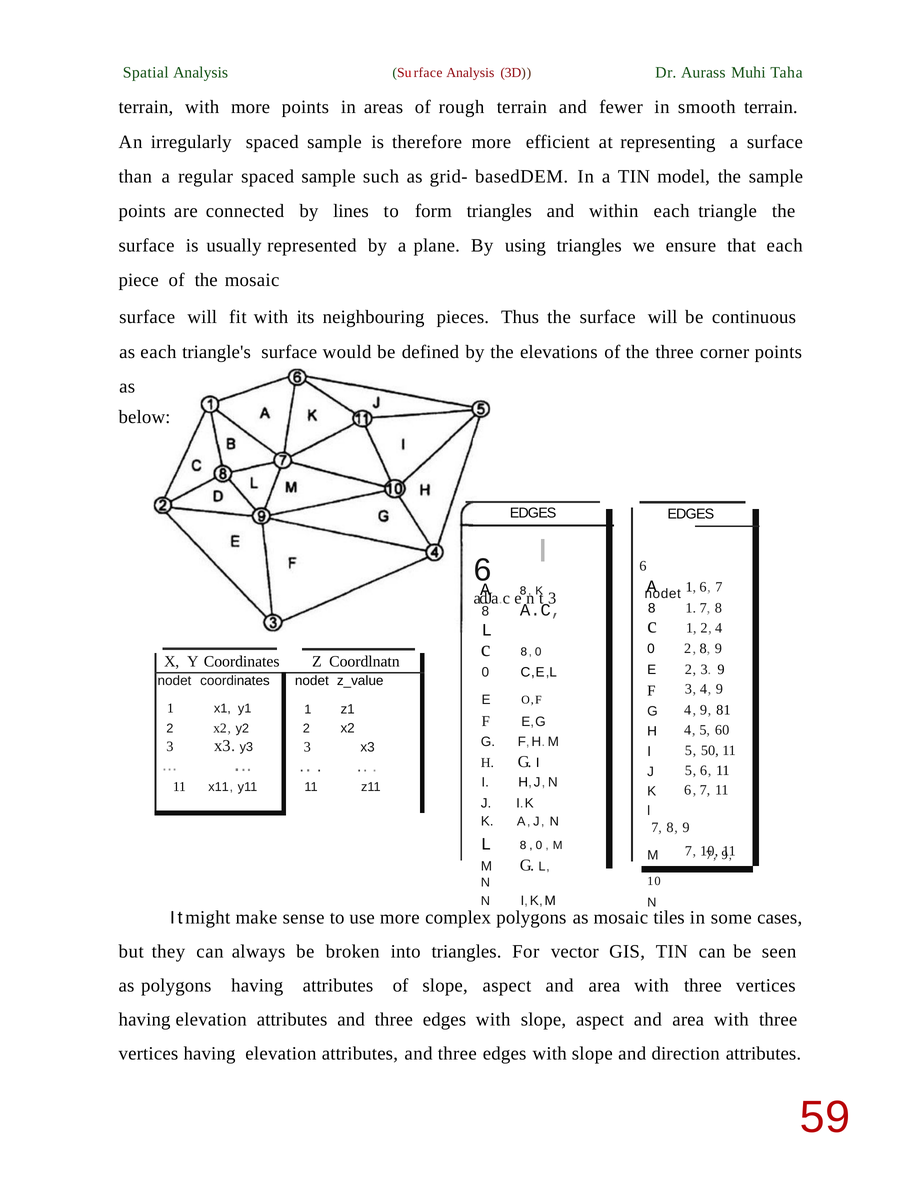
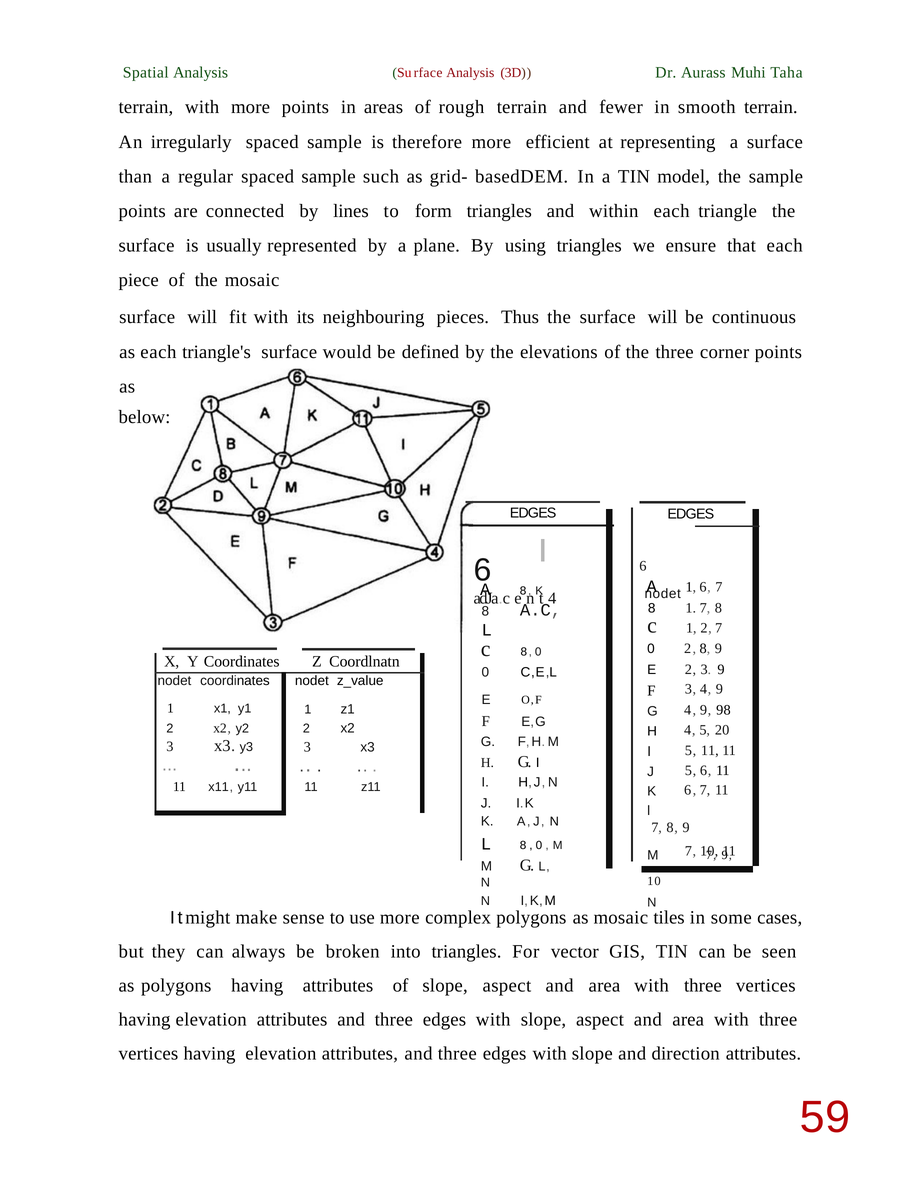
3: 3 -> 4 (552, 598)
2 4: 4 -> 7 (719, 628)
81: 81 -> 98 (723, 710)
60: 60 -> 20 (722, 730)
5 50: 50 -> 11 (710, 750)
